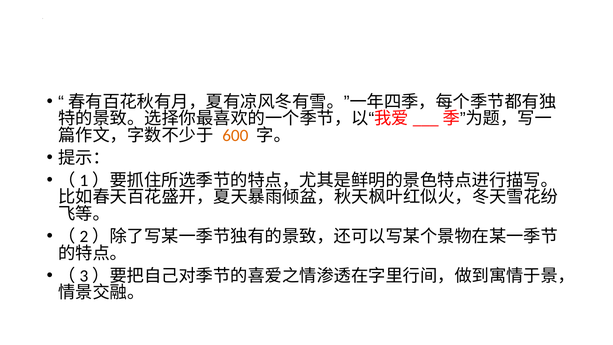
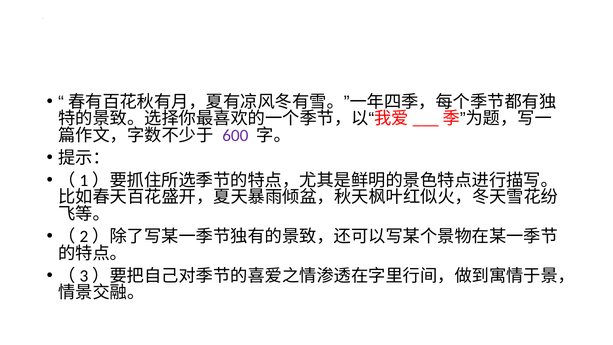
600 colour: orange -> purple (235, 135)
